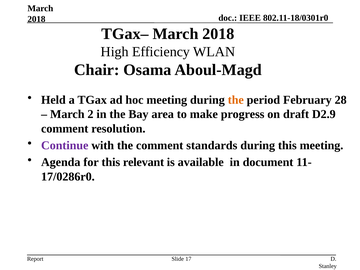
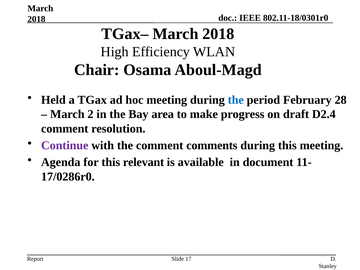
the colour: orange -> blue (236, 100)
D2.9: D2.9 -> D2.4 (324, 114)
standards: standards -> comments (212, 145)
